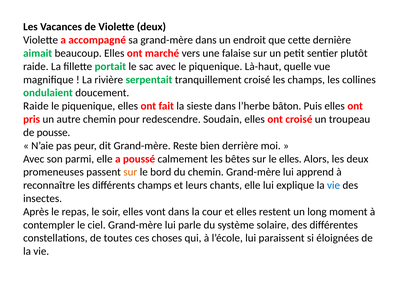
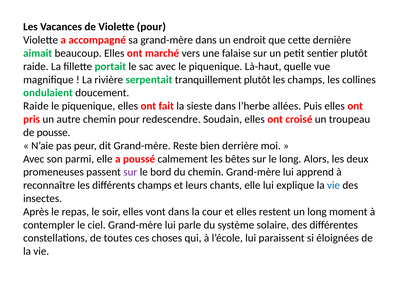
Violette deux: deux -> pour (151, 27)
tranquillement croisé: croisé -> plutôt (257, 80)
bâton: bâton -> allées (287, 106)
le elles: elles -> long (290, 159)
sur colour: orange -> purple (130, 172)
